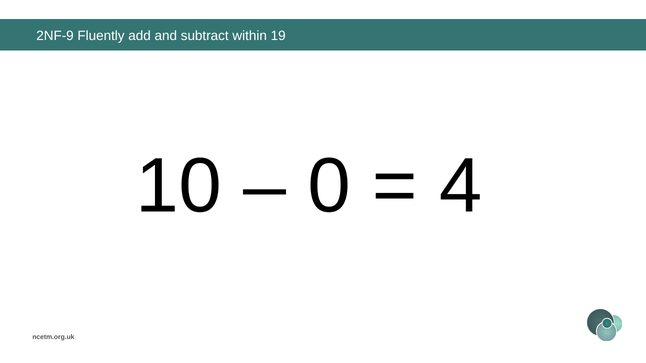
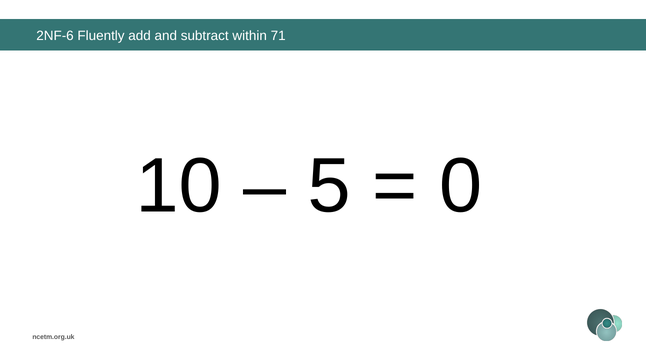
2NF-9: 2NF-9 -> 2NF-6 (55, 36)
19: 19 -> 71 (278, 36)
0: 0 -> 5 (329, 186)
4: 4 -> 0 (461, 186)
